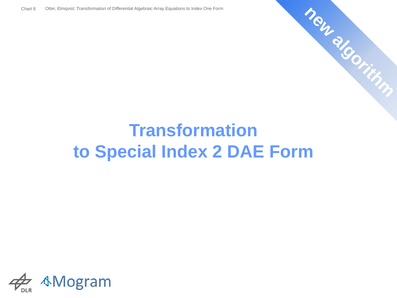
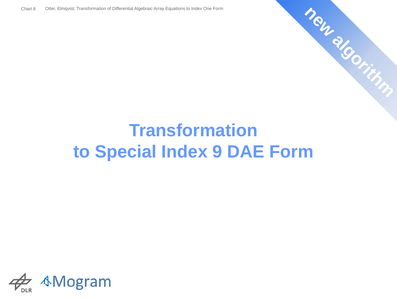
2: 2 -> 9 (217, 152)
